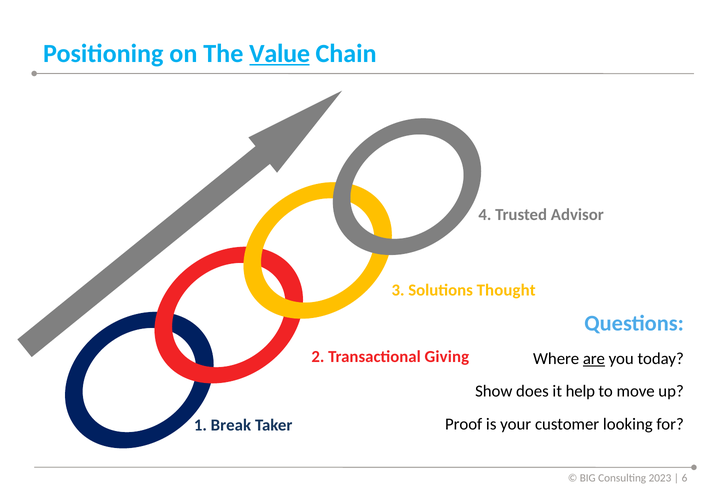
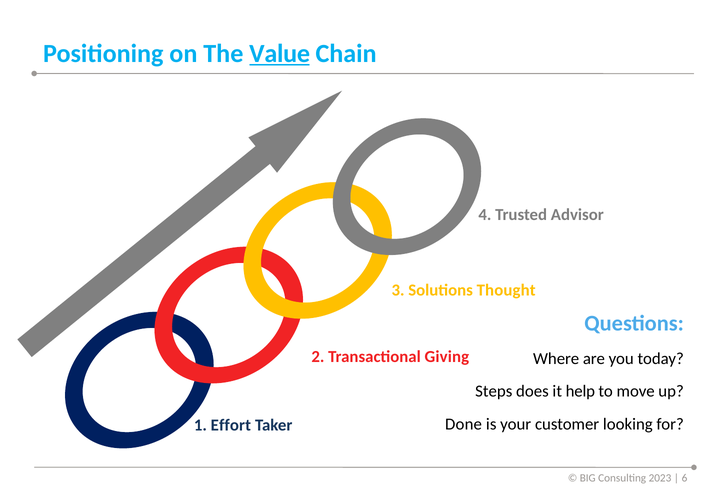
are underline: present -> none (594, 359)
Show: Show -> Steps (494, 391)
Proof: Proof -> Done (464, 424)
Break: Break -> Effort (231, 425)
